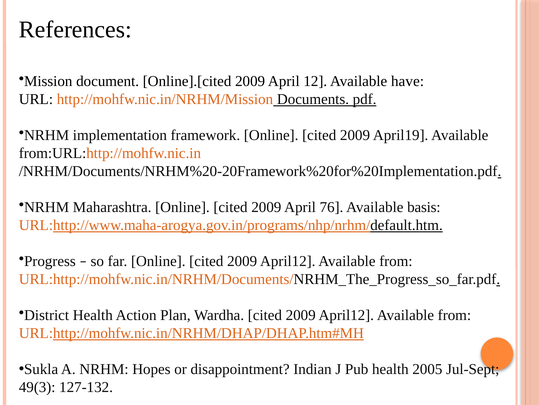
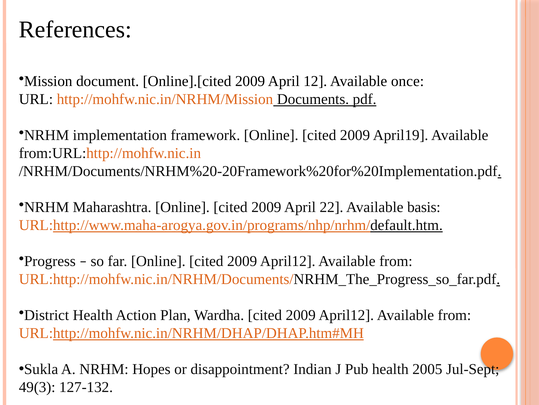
have: have -> once (408, 81)
76: 76 -> 22 (331, 207)
